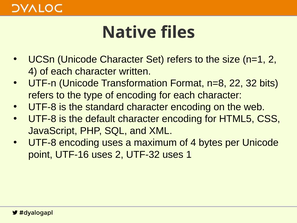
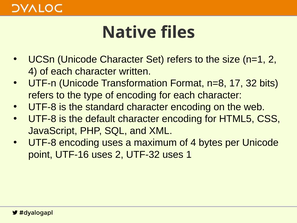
22: 22 -> 17 (236, 83)
